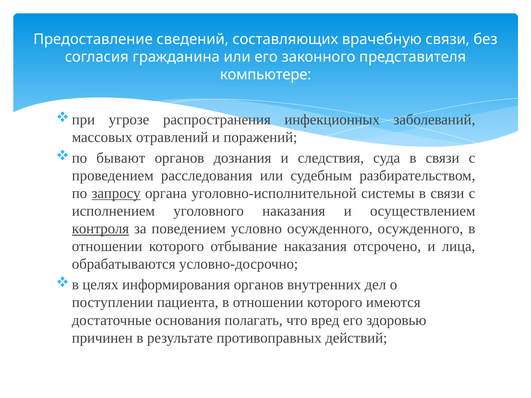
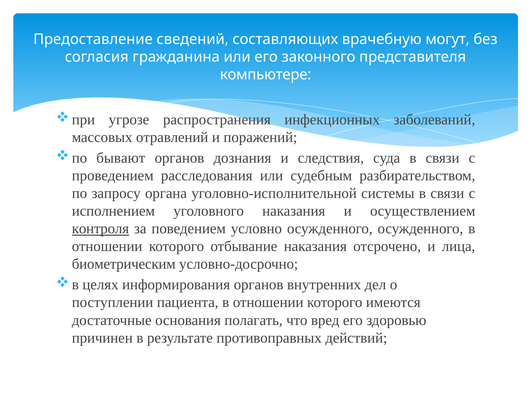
врачебную связи: связи -> могут (448, 39)
запросу underline: present -> none (116, 193)
обрабатываются: обрабатываются -> биометрическим (124, 264)
